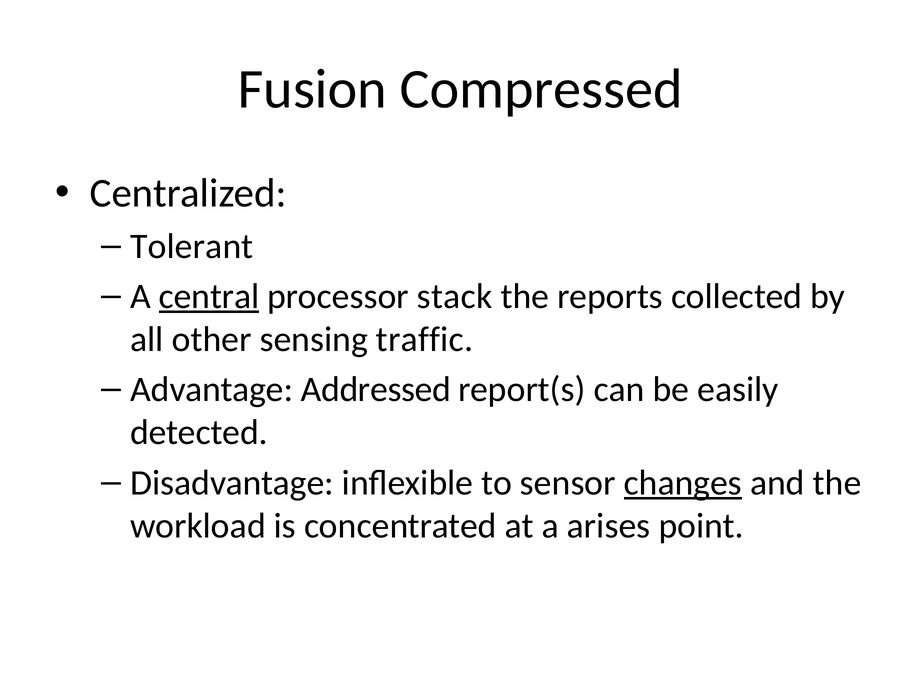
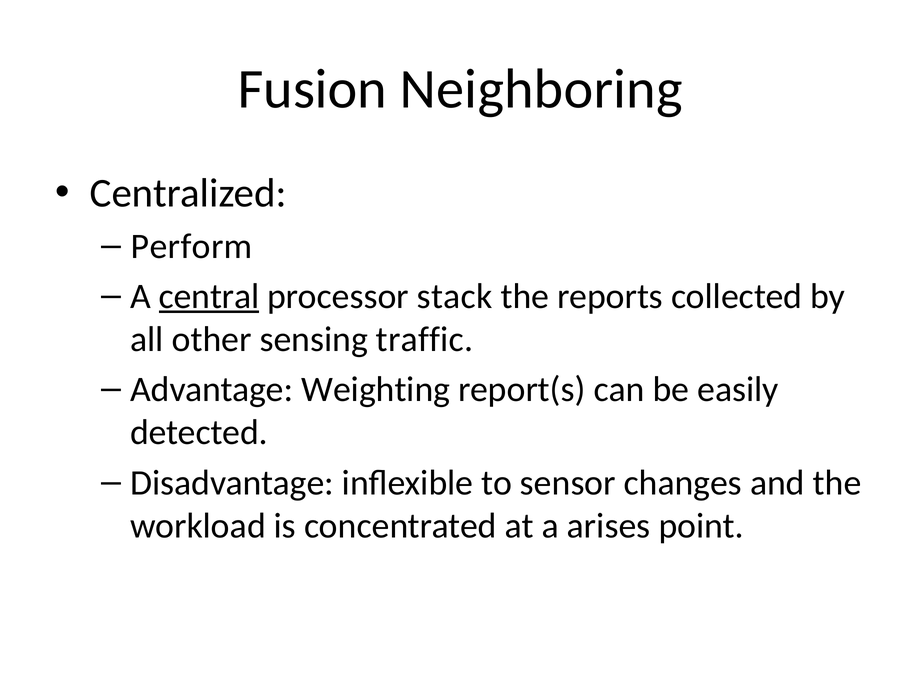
Compressed: Compressed -> Neighboring (541, 89)
Tolerant: Tolerant -> Perform (192, 246)
Addressed: Addressed -> Weighting (376, 389)
changes underline: present -> none (683, 483)
